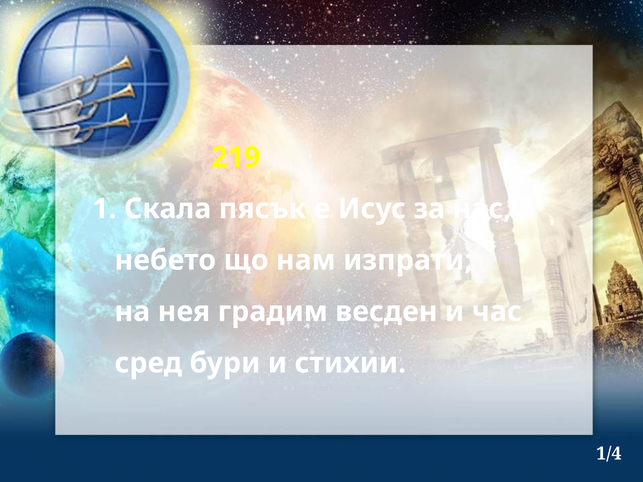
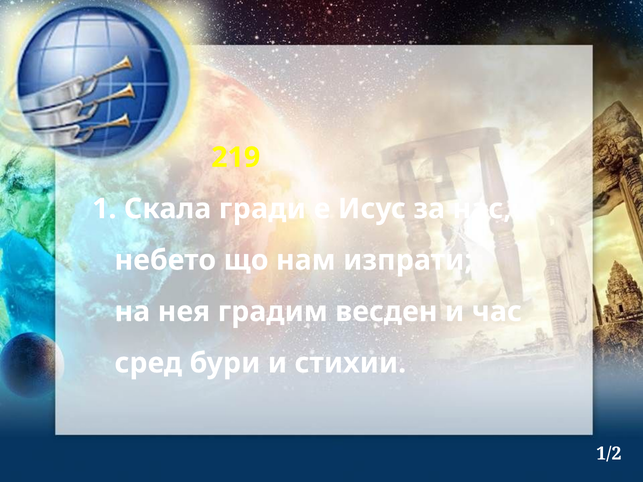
пясък: пясък -> гради (262, 209)
1/4: 1/4 -> 1/2 (609, 454)
